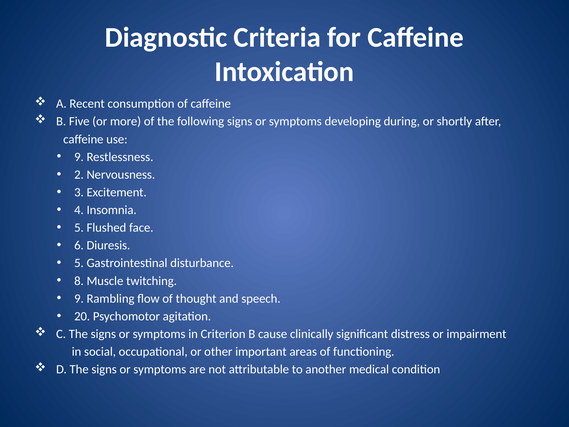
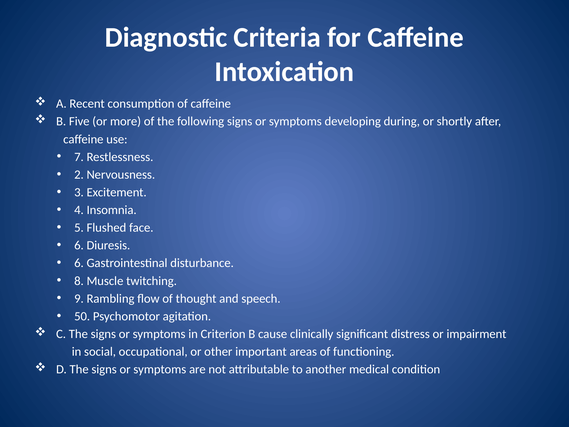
9: 9 -> 7 (79, 157)
5: 5 -> 6 (79, 263)
20: 20 -> 50 (82, 316)
